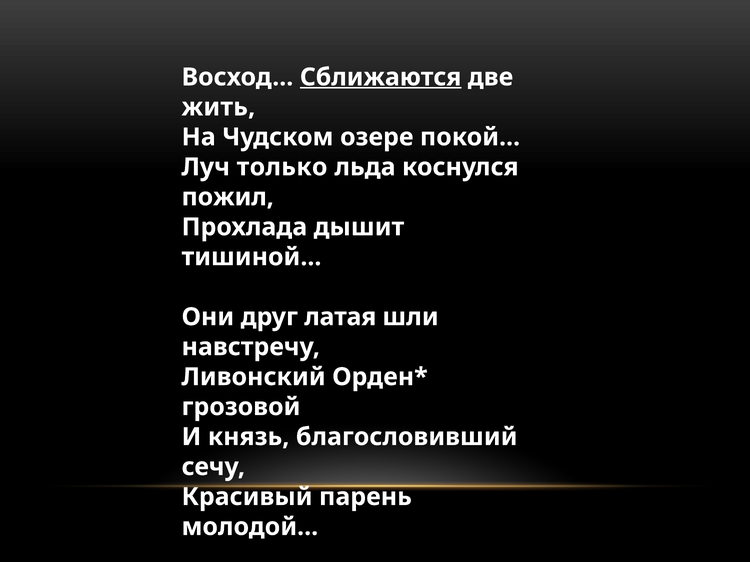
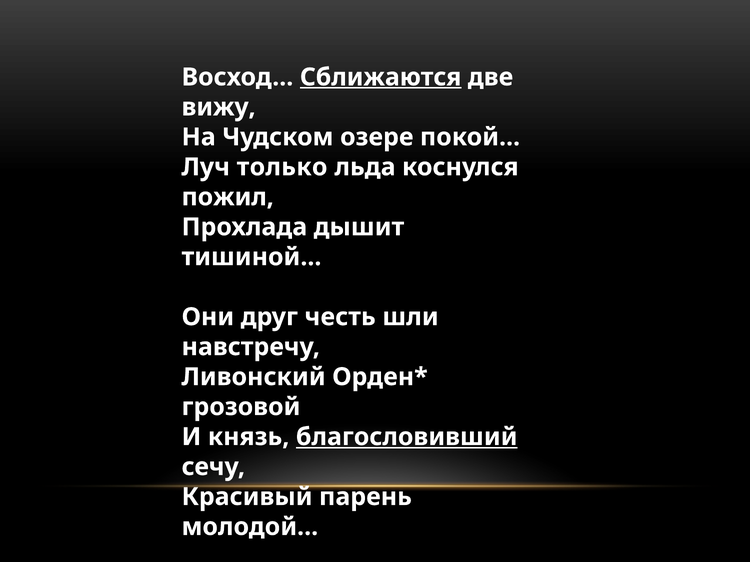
жить: жить -> вижу (219, 107)
латая: латая -> честь (340, 317)
благословивший underline: none -> present (407, 437)
